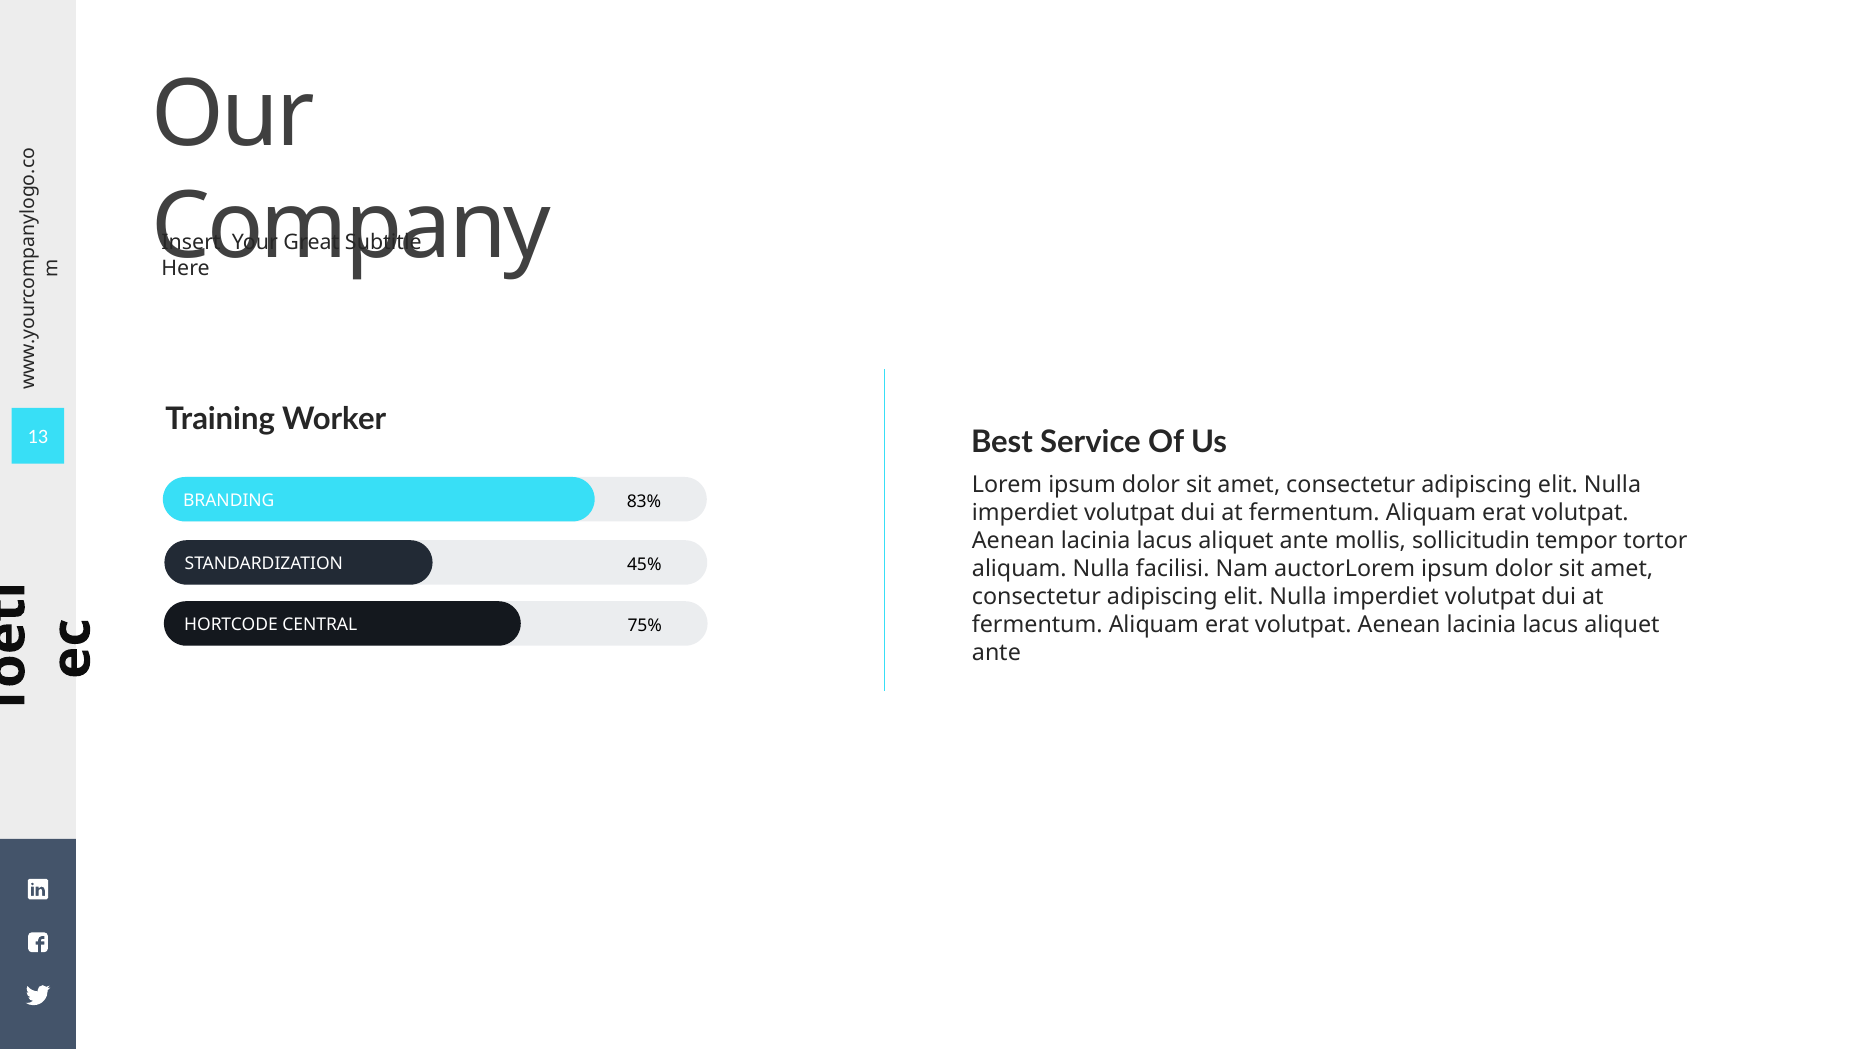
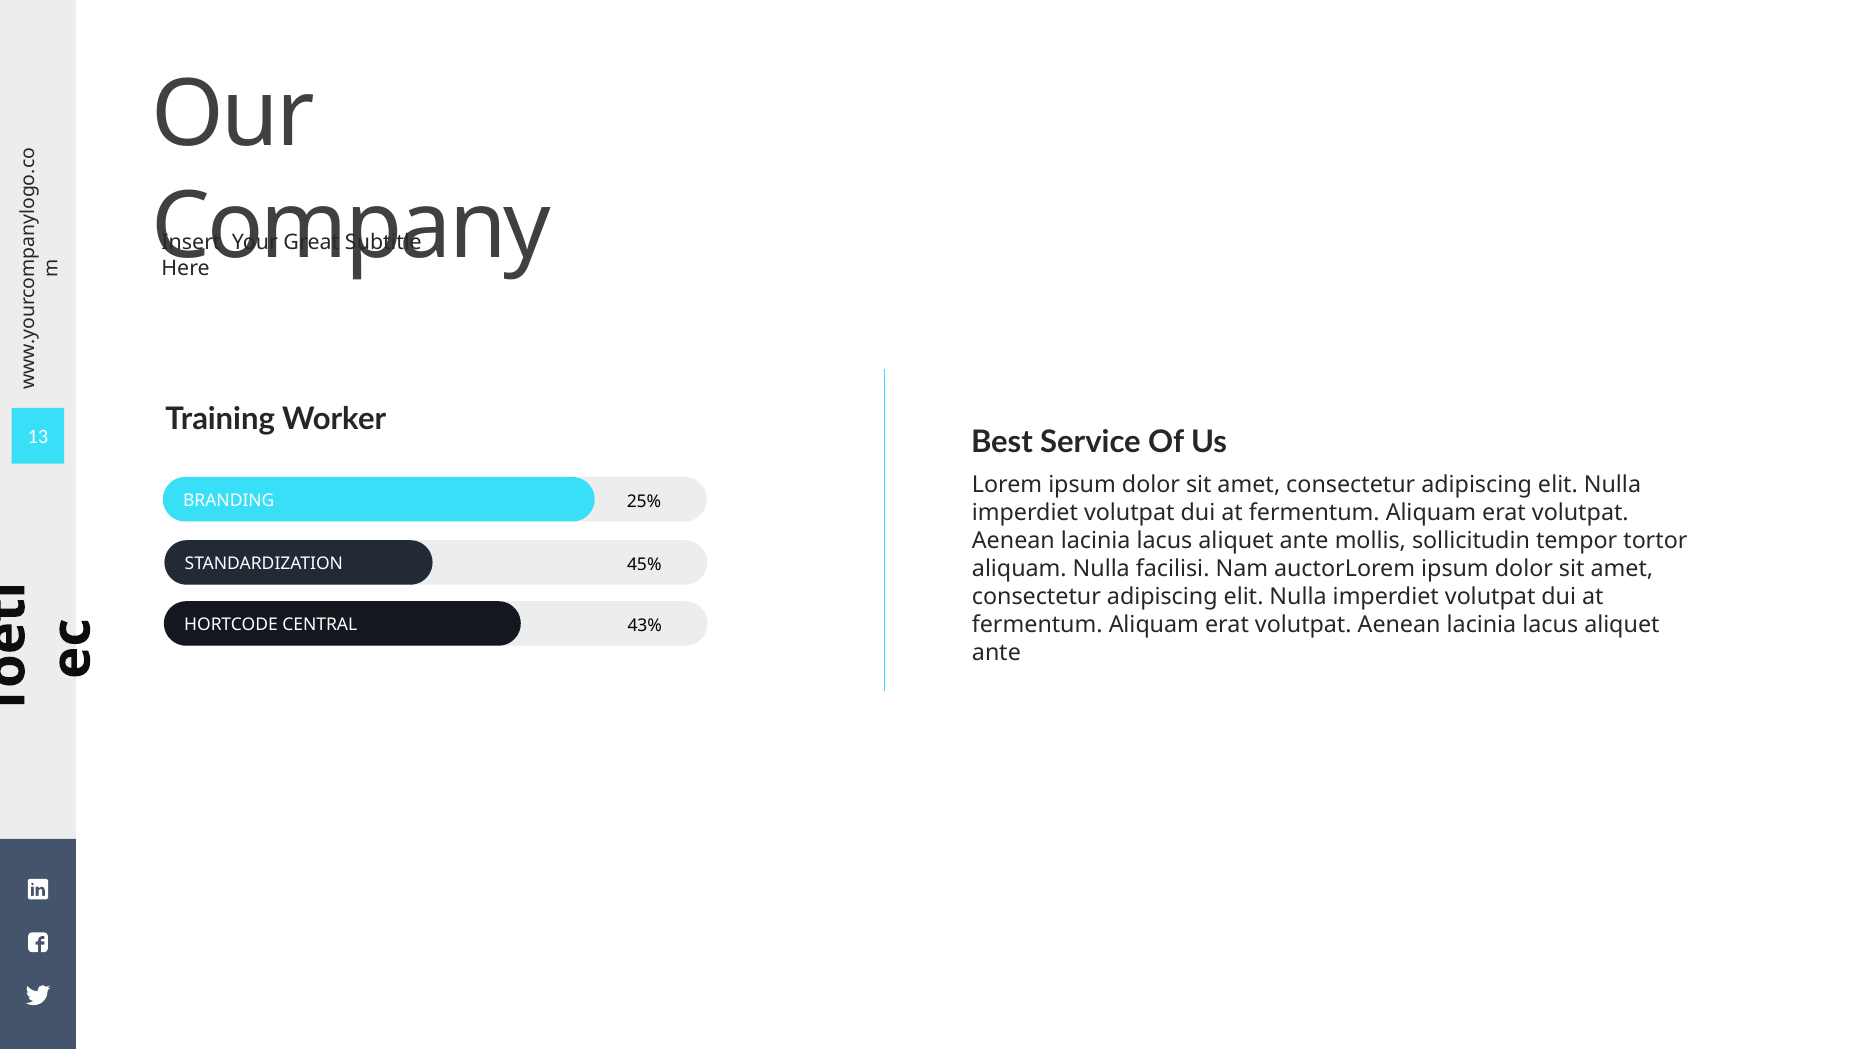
83%: 83% -> 25% (644, 502)
75%: 75% -> 43% (645, 626)
